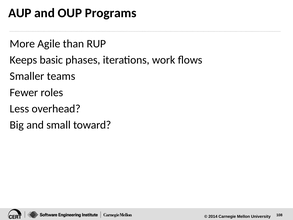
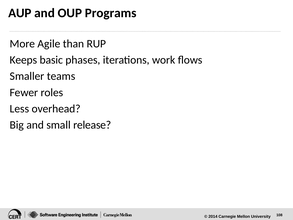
toward: toward -> release (92, 125)
